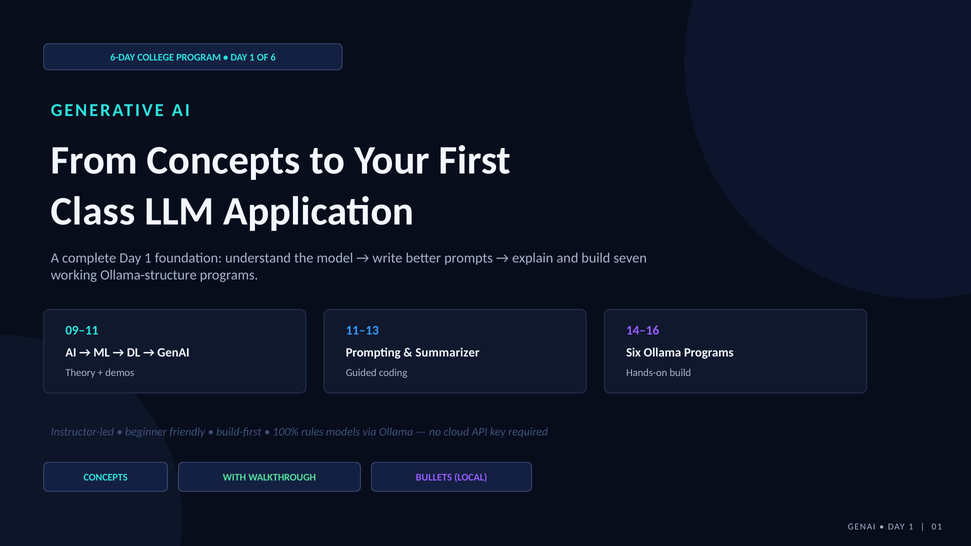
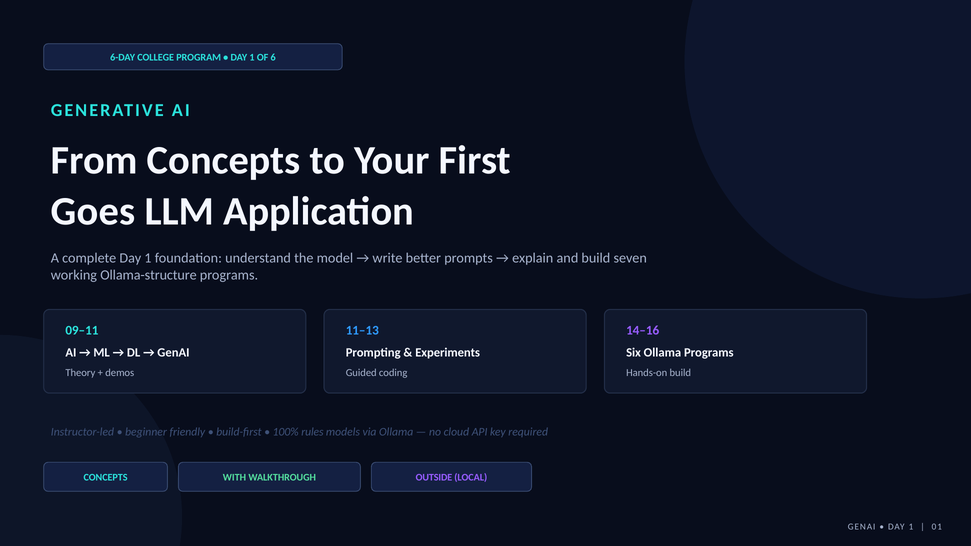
Class: Class -> Goes (93, 212)
Summarizer: Summarizer -> Experiments (448, 353)
BULLETS: BULLETS -> OUTSIDE (434, 478)
